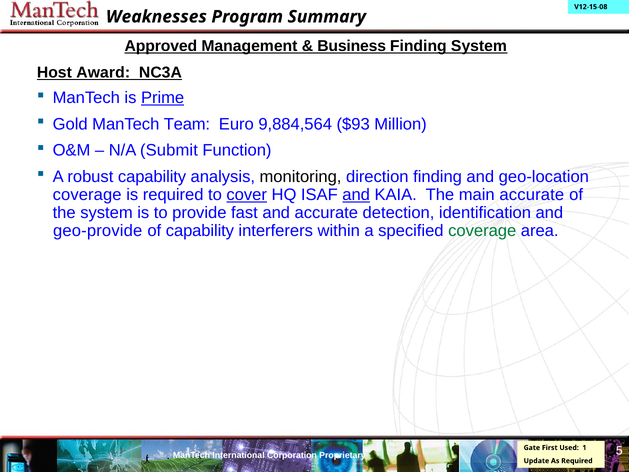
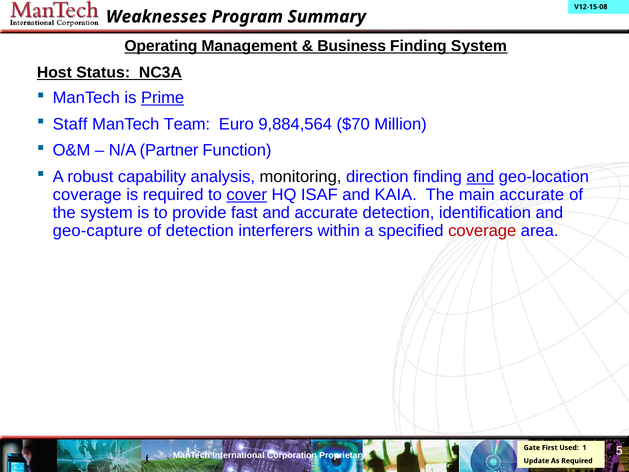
Approved: Approved -> Operating (161, 46)
Award: Award -> Status (103, 73)
Gold: Gold -> Staff (70, 124)
$93: $93 -> $70 (353, 124)
Submit: Submit -> Partner (169, 150)
and underline: none -> present (480, 177)
and underline: present -> none (356, 195)
geo-provide: geo-provide -> geo-capture (98, 230)
of capability: capability -> detection (200, 230)
coverage colour: green -> red (482, 230)
